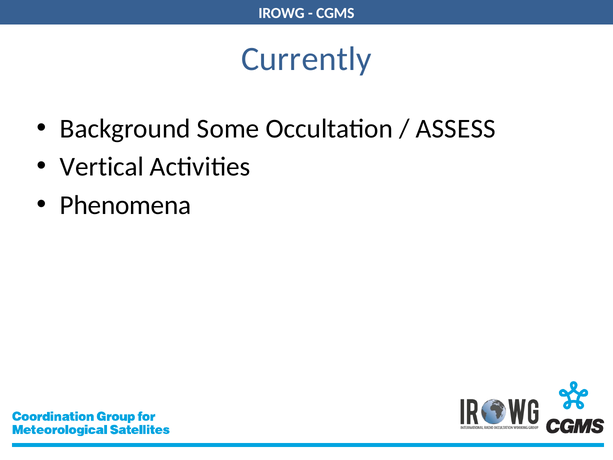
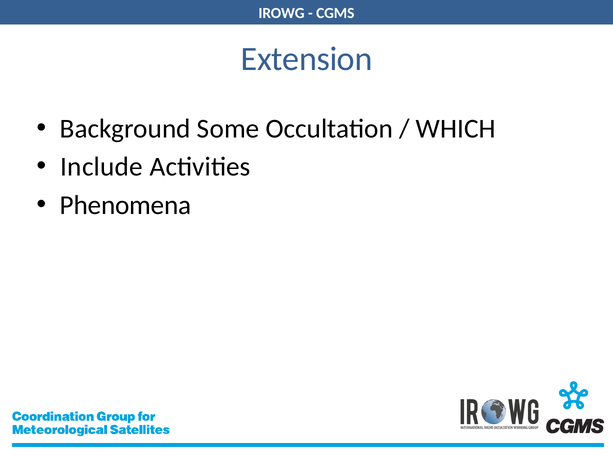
Currently: Currently -> Extension (307, 59)
ASSESS: ASSESS -> WHICH (456, 129)
Vertical: Vertical -> Include (102, 167)
